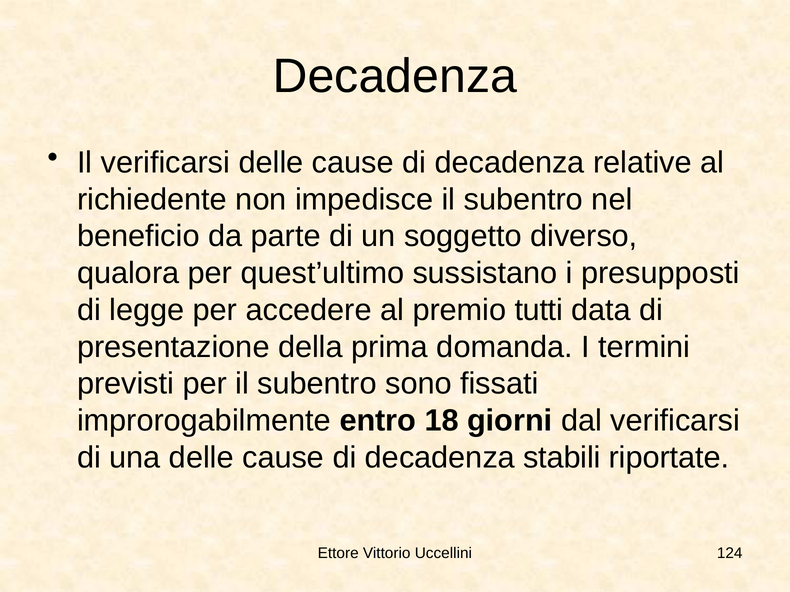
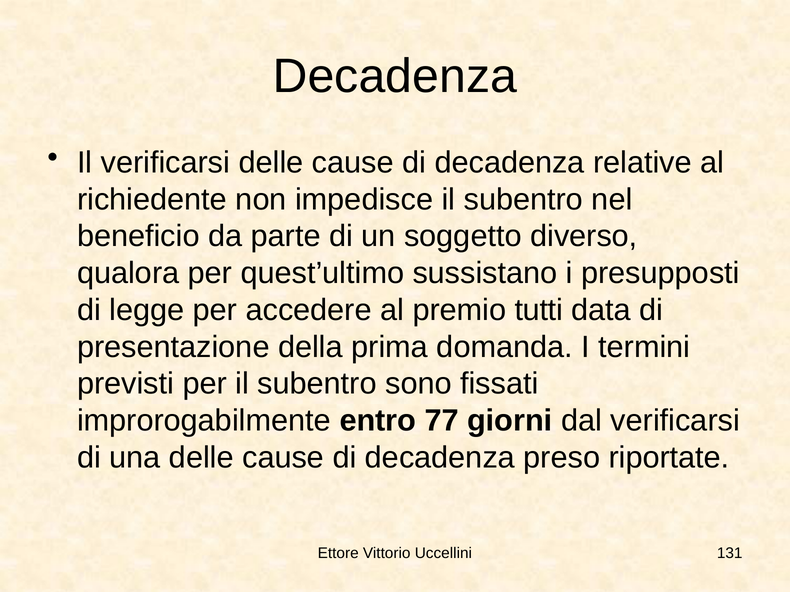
18: 18 -> 77 (442, 421)
stabili: stabili -> preso (562, 458)
124: 124 -> 131 (730, 554)
